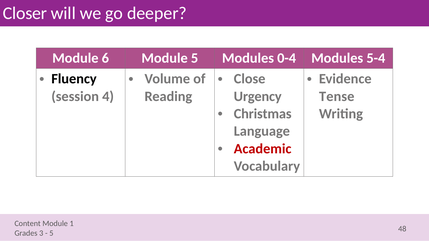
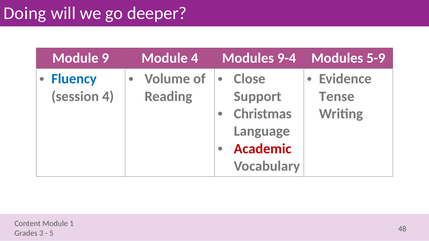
Closer: Closer -> Doing (25, 13)
6: 6 -> 9 (105, 58)
Module 5: 5 -> 4 (195, 58)
0-4: 0-4 -> 9-4 (287, 58)
5-4: 5-4 -> 5-9 (376, 58)
Fluency colour: black -> blue (74, 79)
Urgency: Urgency -> Support (258, 96)
